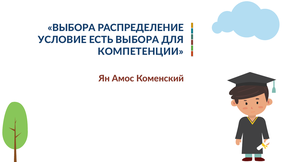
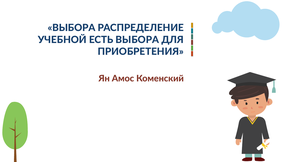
УСЛОВИЕ: УСЛОВИЕ -> УЧЕБНОЙ (62, 40)
КОМПЕТЕНЦИИ: КОМПЕТЕНЦИИ -> ПРИОБРЕТЕНИЯ (141, 52)
